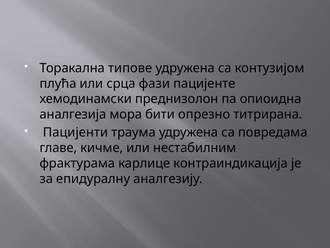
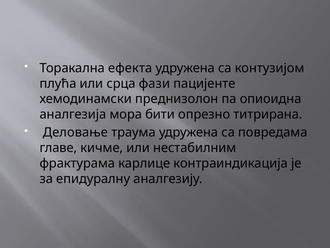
типове: типове -> ефекта (130, 68)
Пацијенти: Пацијенти -> Деловање (75, 132)
